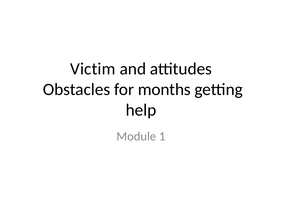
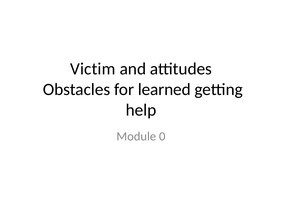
months: months -> learned (164, 90)
1: 1 -> 0 (162, 137)
